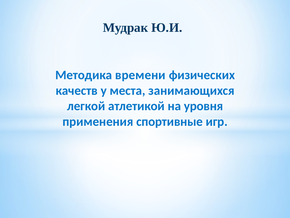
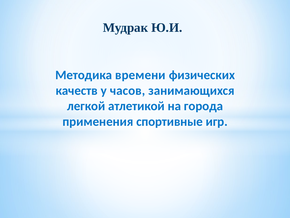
места: места -> часов (128, 90)
уровня: уровня -> города (204, 106)
